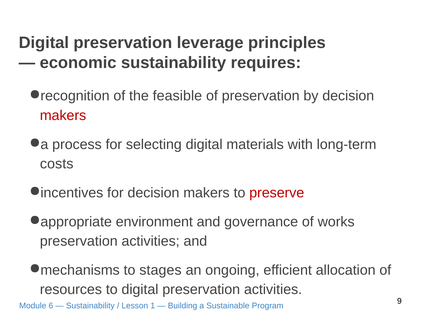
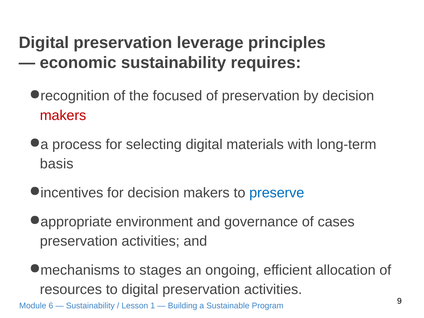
feasible: feasible -> focused (177, 96)
costs: costs -> basis (57, 164)
preserve colour: red -> blue (277, 193)
works: works -> cases (336, 222)
